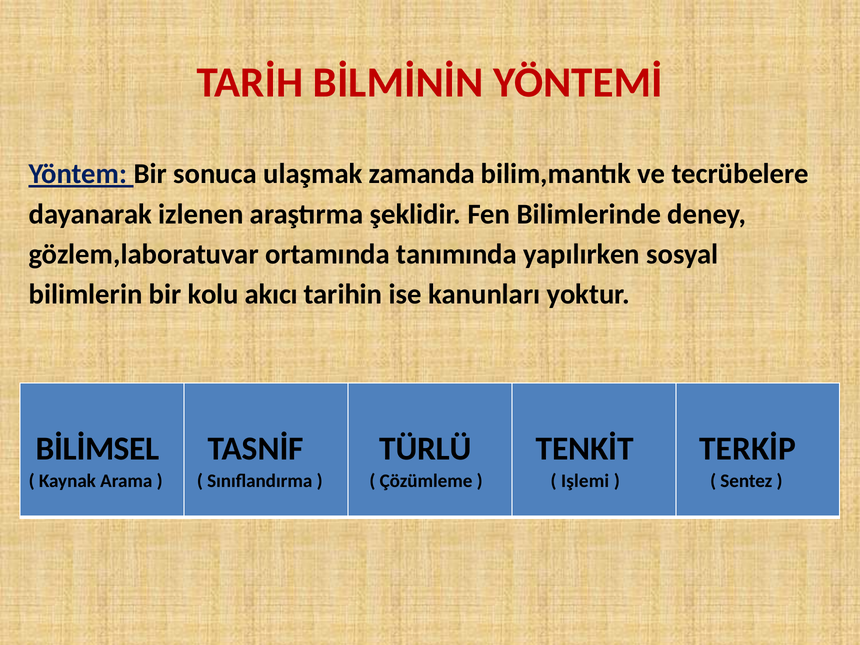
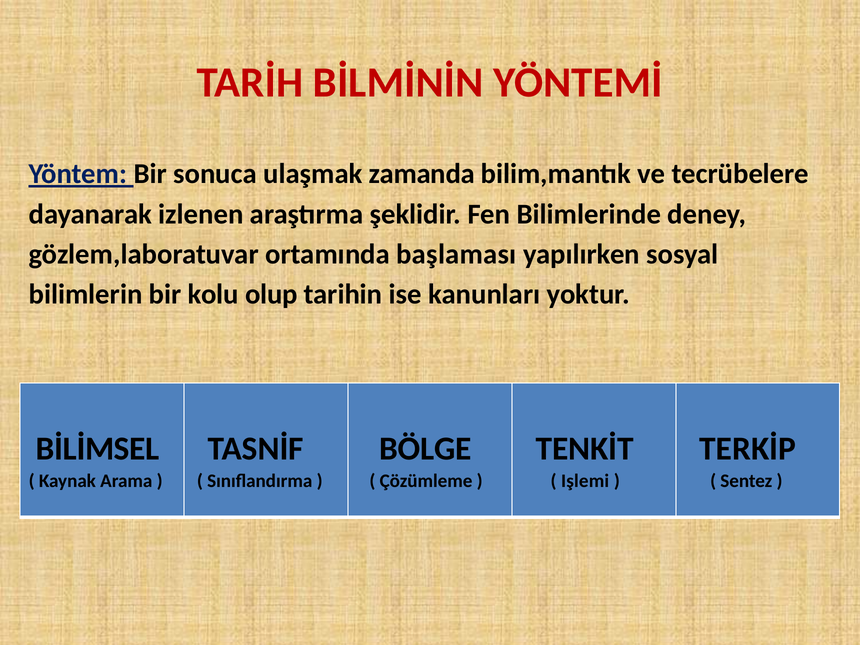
tanımında: tanımında -> başlaması (456, 254)
akıcı: akıcı -> olup (271, 294)
TÜRLÜ: TÜRLÜ -> BÖLGE (425, 449)
